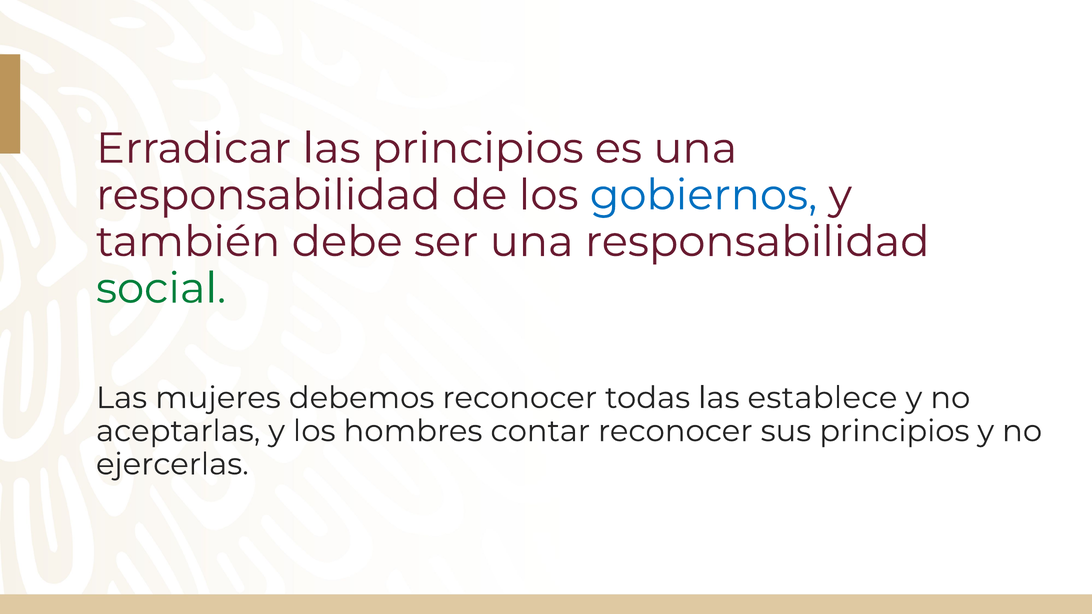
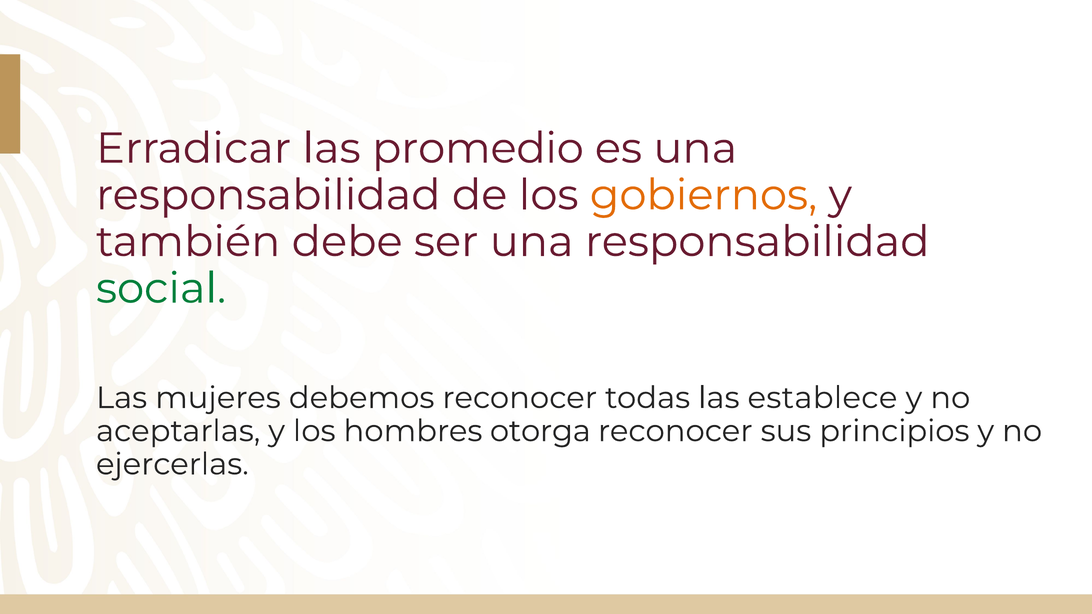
las principios: principios -> promedio (478, 148)
gobiernos colour: blue -> orange (704, 195)
contar: contar -> otorga (540, 431)
